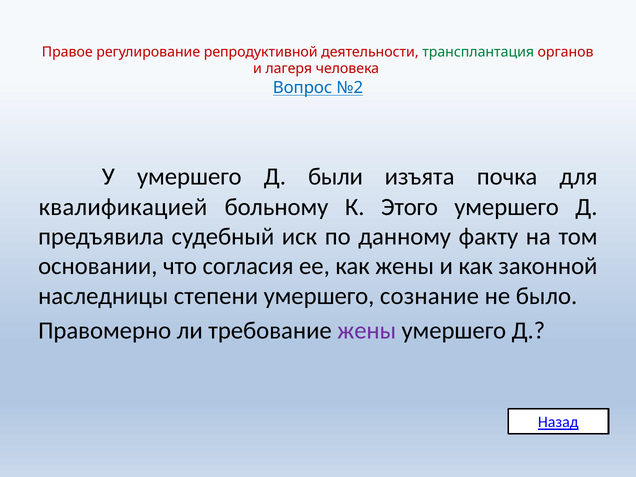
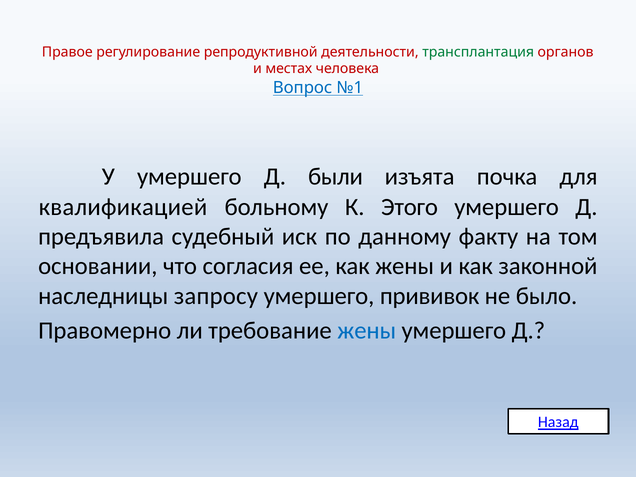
лагеря: лагеря -> местах (289, 69)
№2: №2 -> №1 (350, 88)
степени: степени -> запросу (216, 296)
сознание: сознание -> прививок (430, 296)
жены colour: purple -> blue (367, 330)
